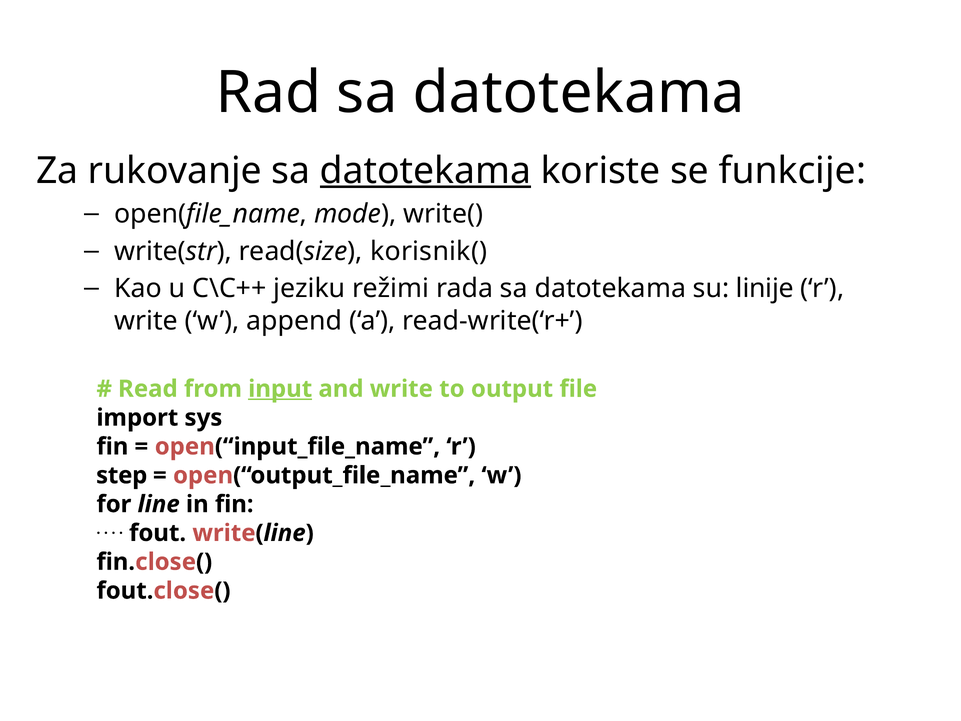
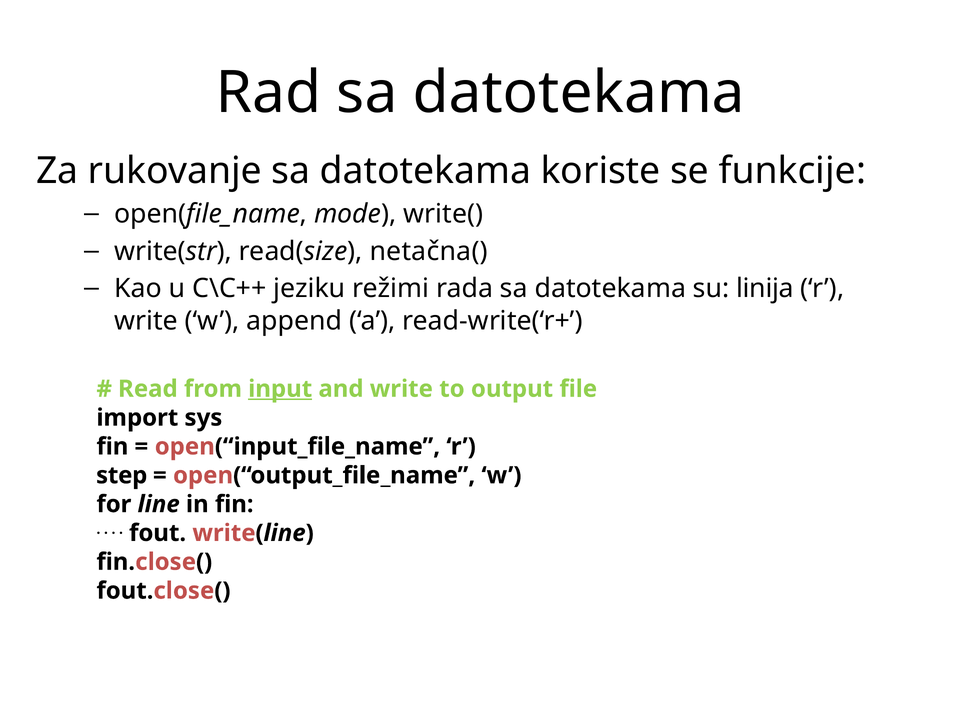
datotekama underline: present -> none (425, 171)
korisnik(: korisnik( -> netačna( (429, 251)
linije: linije -> linija (765, 289)
